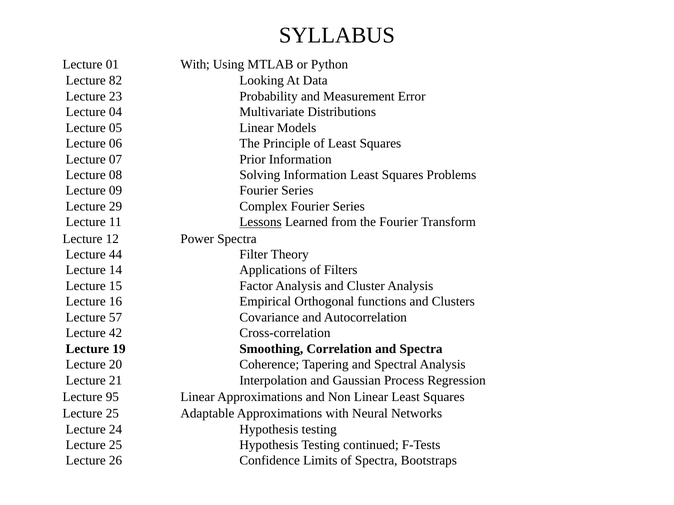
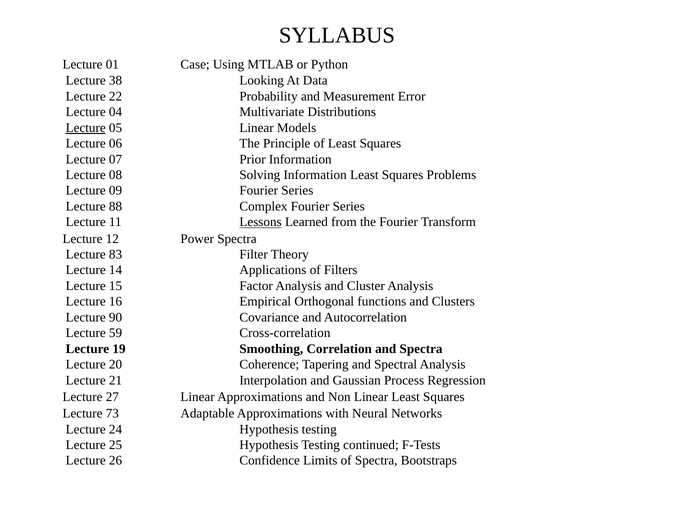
01 With: With -> Case (195, 65)
82: 82 -> 38 (116, 81)
23: 23 -> 22 (116, 96)
Lecture underline: none -> present (86, 128)
29: 29 -> 88 (116, 207)
44: 44 -> 83 (116, 255)
57: 57 -> 90 (116, 318)
42: 42 -> 59 (116, 333)
95: 95 -> 27 (112, 397)
25: 25 -> 73 (112, 414)
